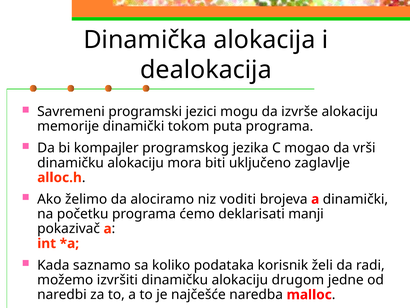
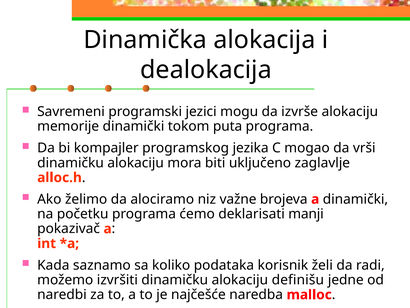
voditi: voditi -> važne (238, 199)
drugom: drugom -> definišu (298, 280)
